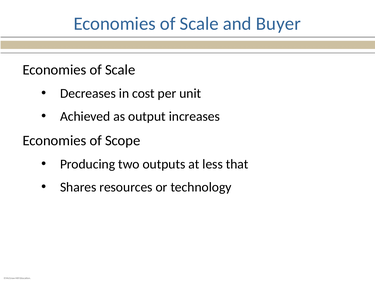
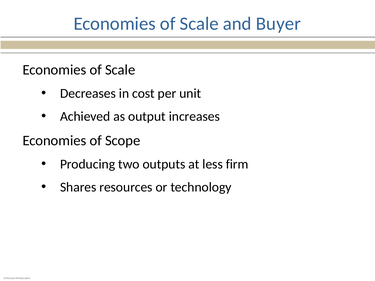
that: that -> firm (237, 164)
